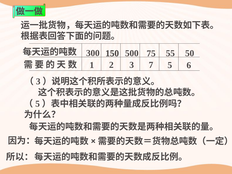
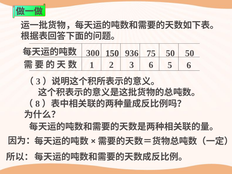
500: 500 -> 936 (132, 53)
75 55: 55 -> 50 (170, 53)
3 7: 7 -> 6 (151, 65)
5: 5 -> 8 (38, 104)
